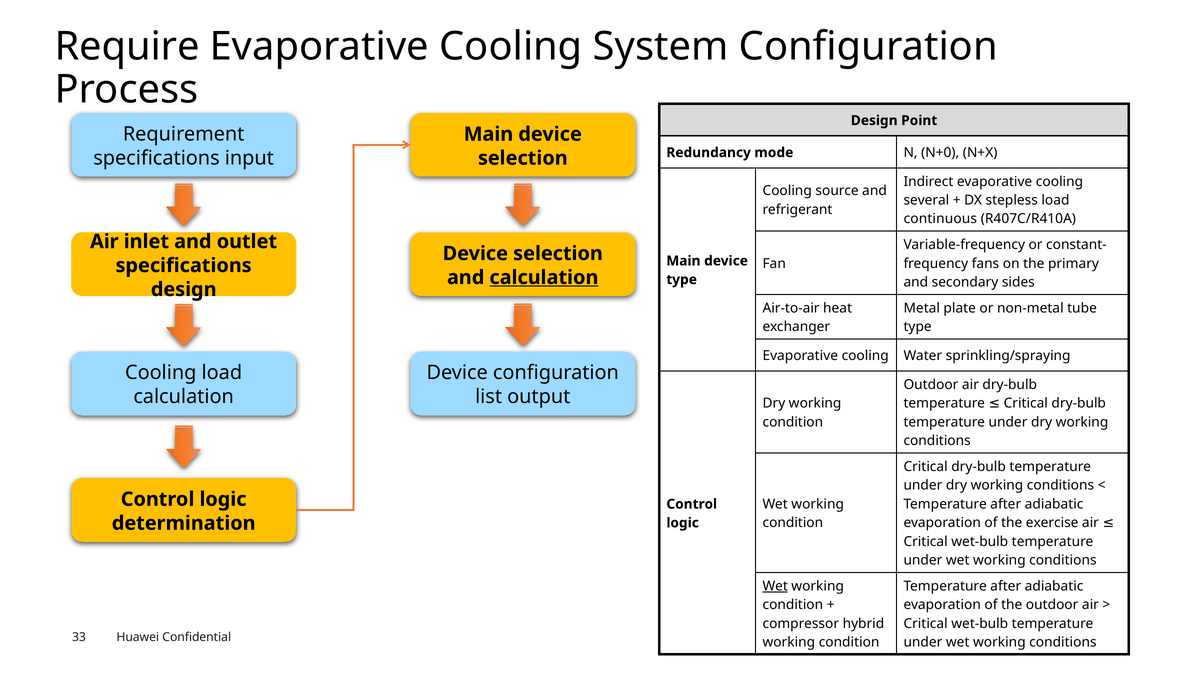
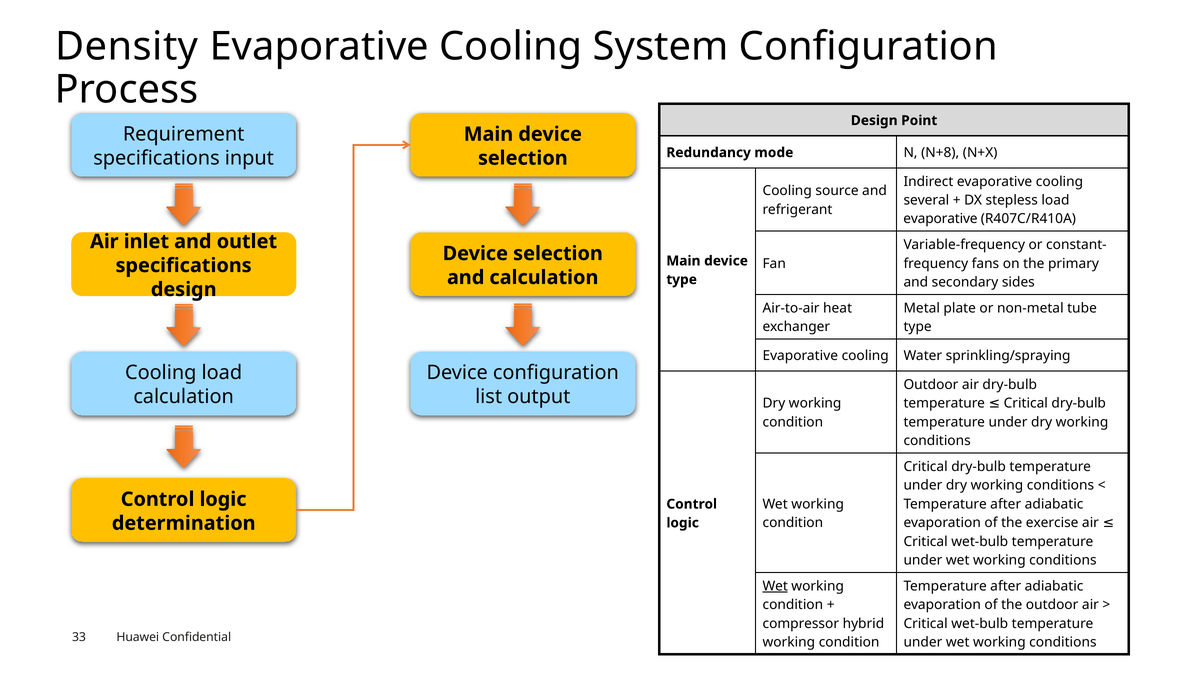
Require: Require -> Density (127, 47)
N+0: N+0 -> N+8 (940, 152)
continuous: continuous -> evaporative (940, 219)
calculation underline: present -> none (544, 277)
